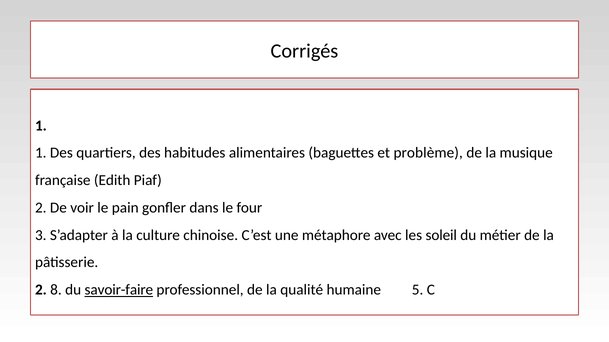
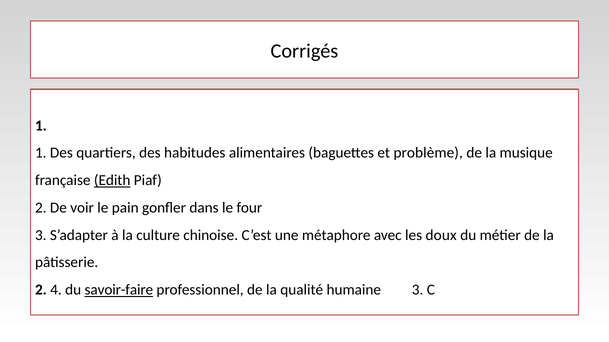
Edith underline: none -> present (112, 181)
soleil: soleil -> doux (441, 235)
8: 8 -> 4 (56, 290)
humaine 5: 5 -> 3 (418, 290)
